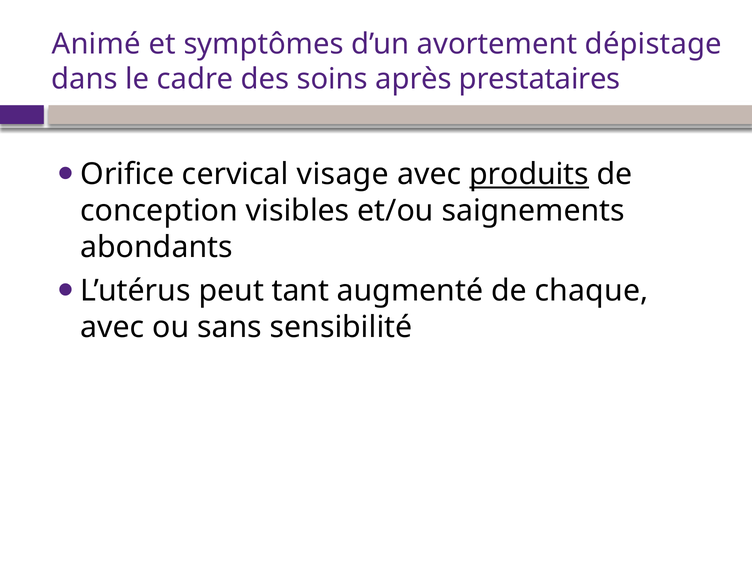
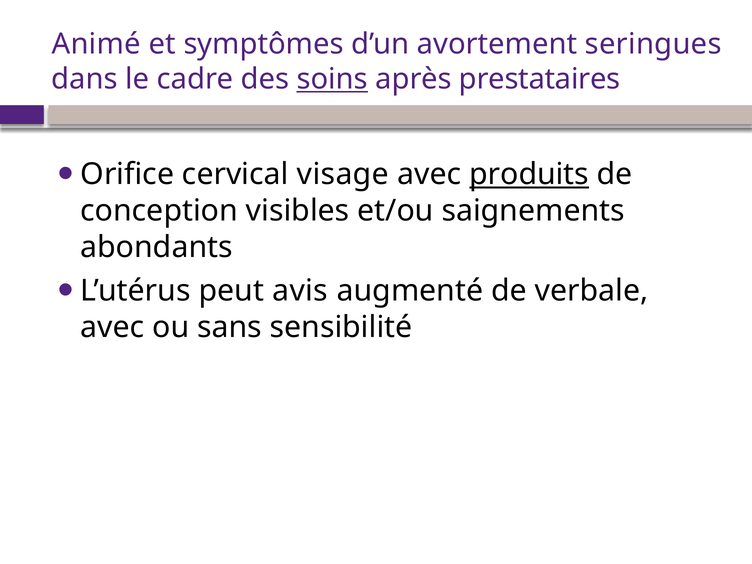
dépistage: dépistage -> seringues (653, 44)
soins underline: none -> present (332, 79)
tant: tant -> avis (300, 291)
chaque: chaque -> verbale (592, 291)
